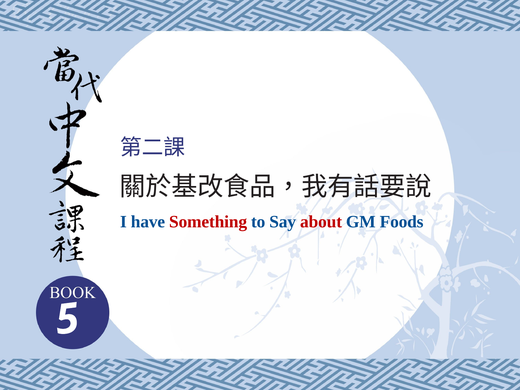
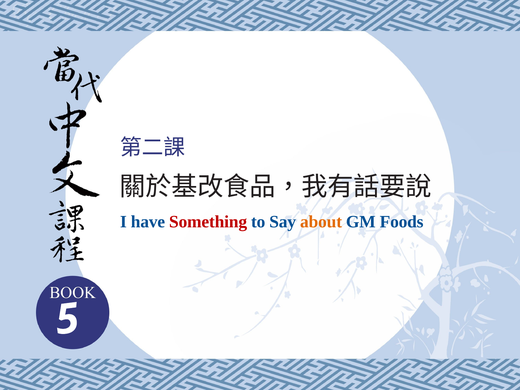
about colour: red -> orange (321, 222)
